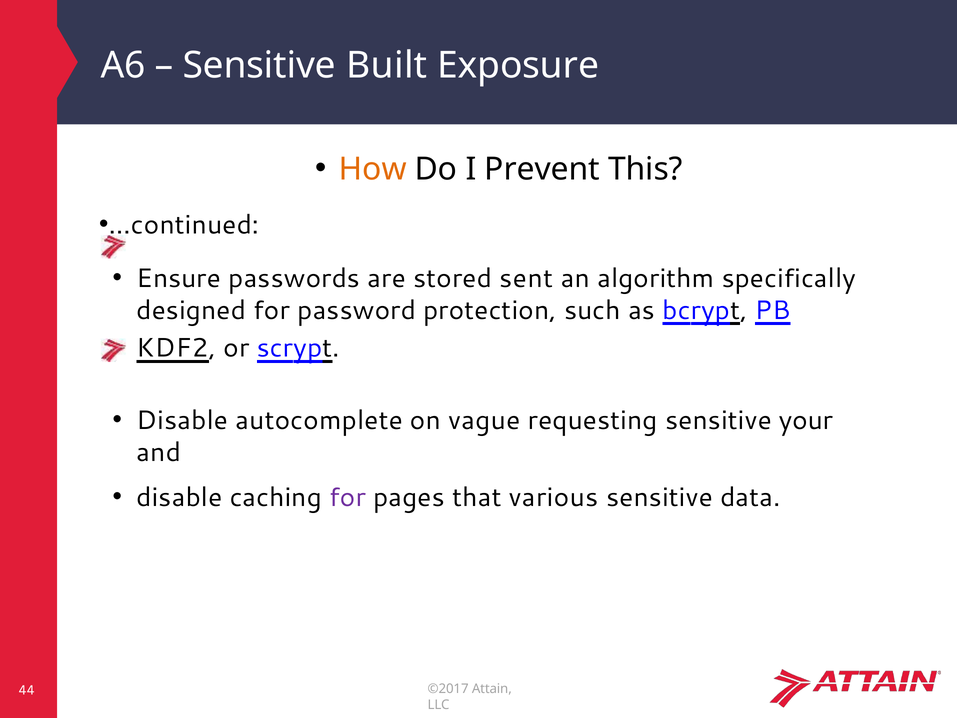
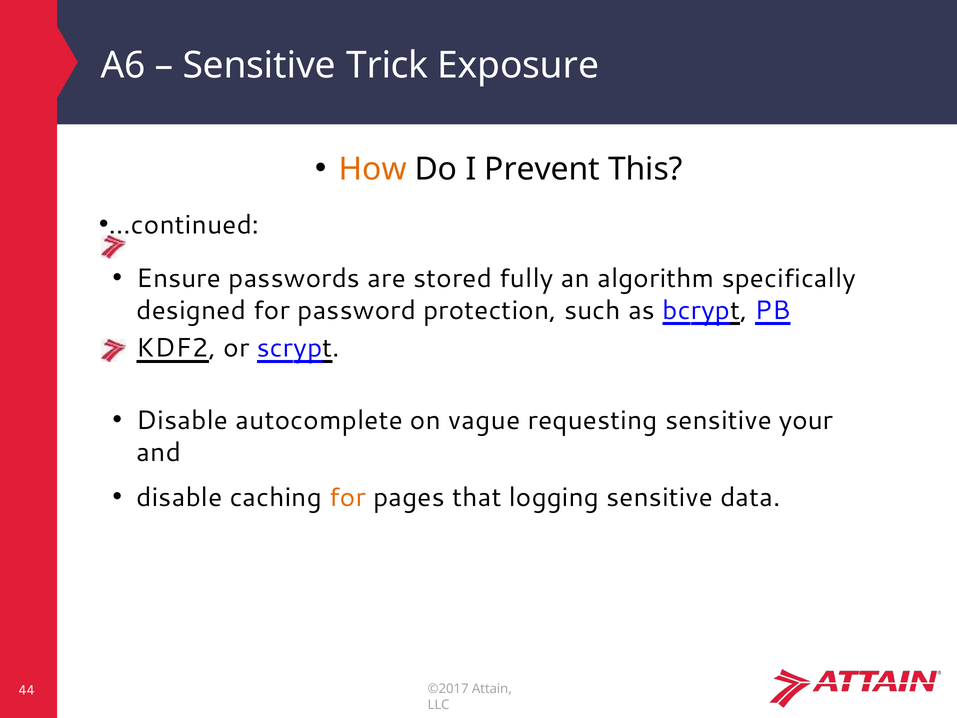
Built: Built -> Trick (387, 66)
sent: sent -> fully (526, 278)
for colour: purple -> orange (348, 497)
various: various -> logging (554, 497)
